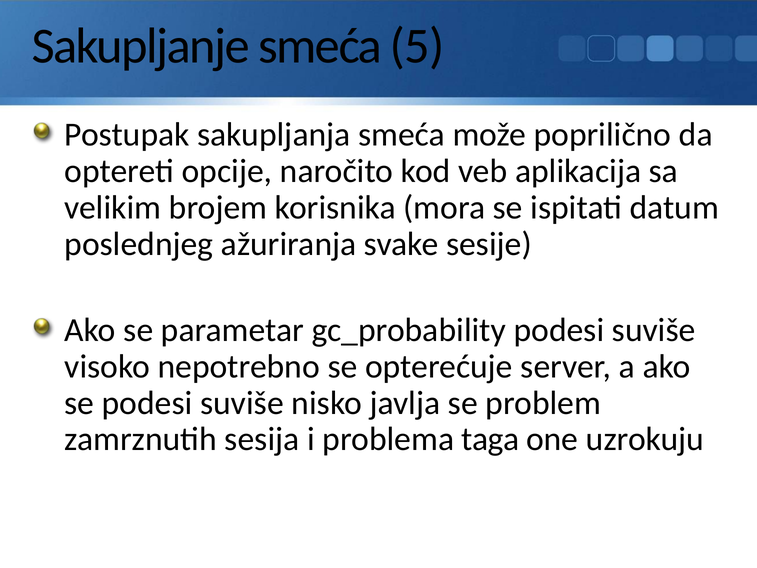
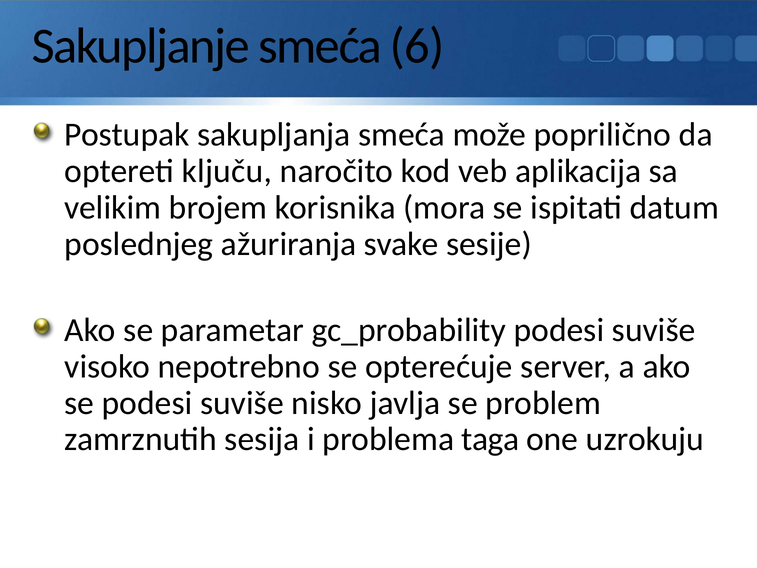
5: 5 -> 6 (417, 46)
opcije: opcije -> ključu (227, 171)
